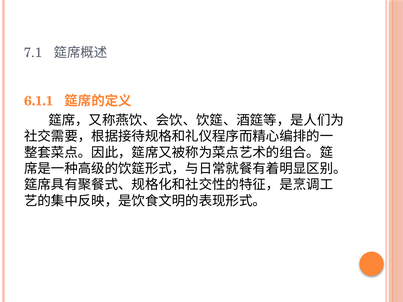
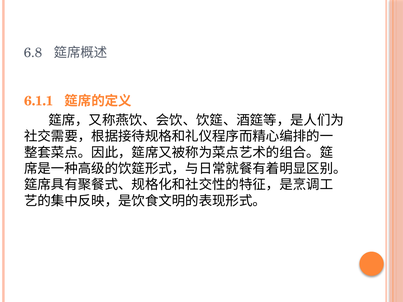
7.1: 7.1 -> 6.8 (33, 53)
